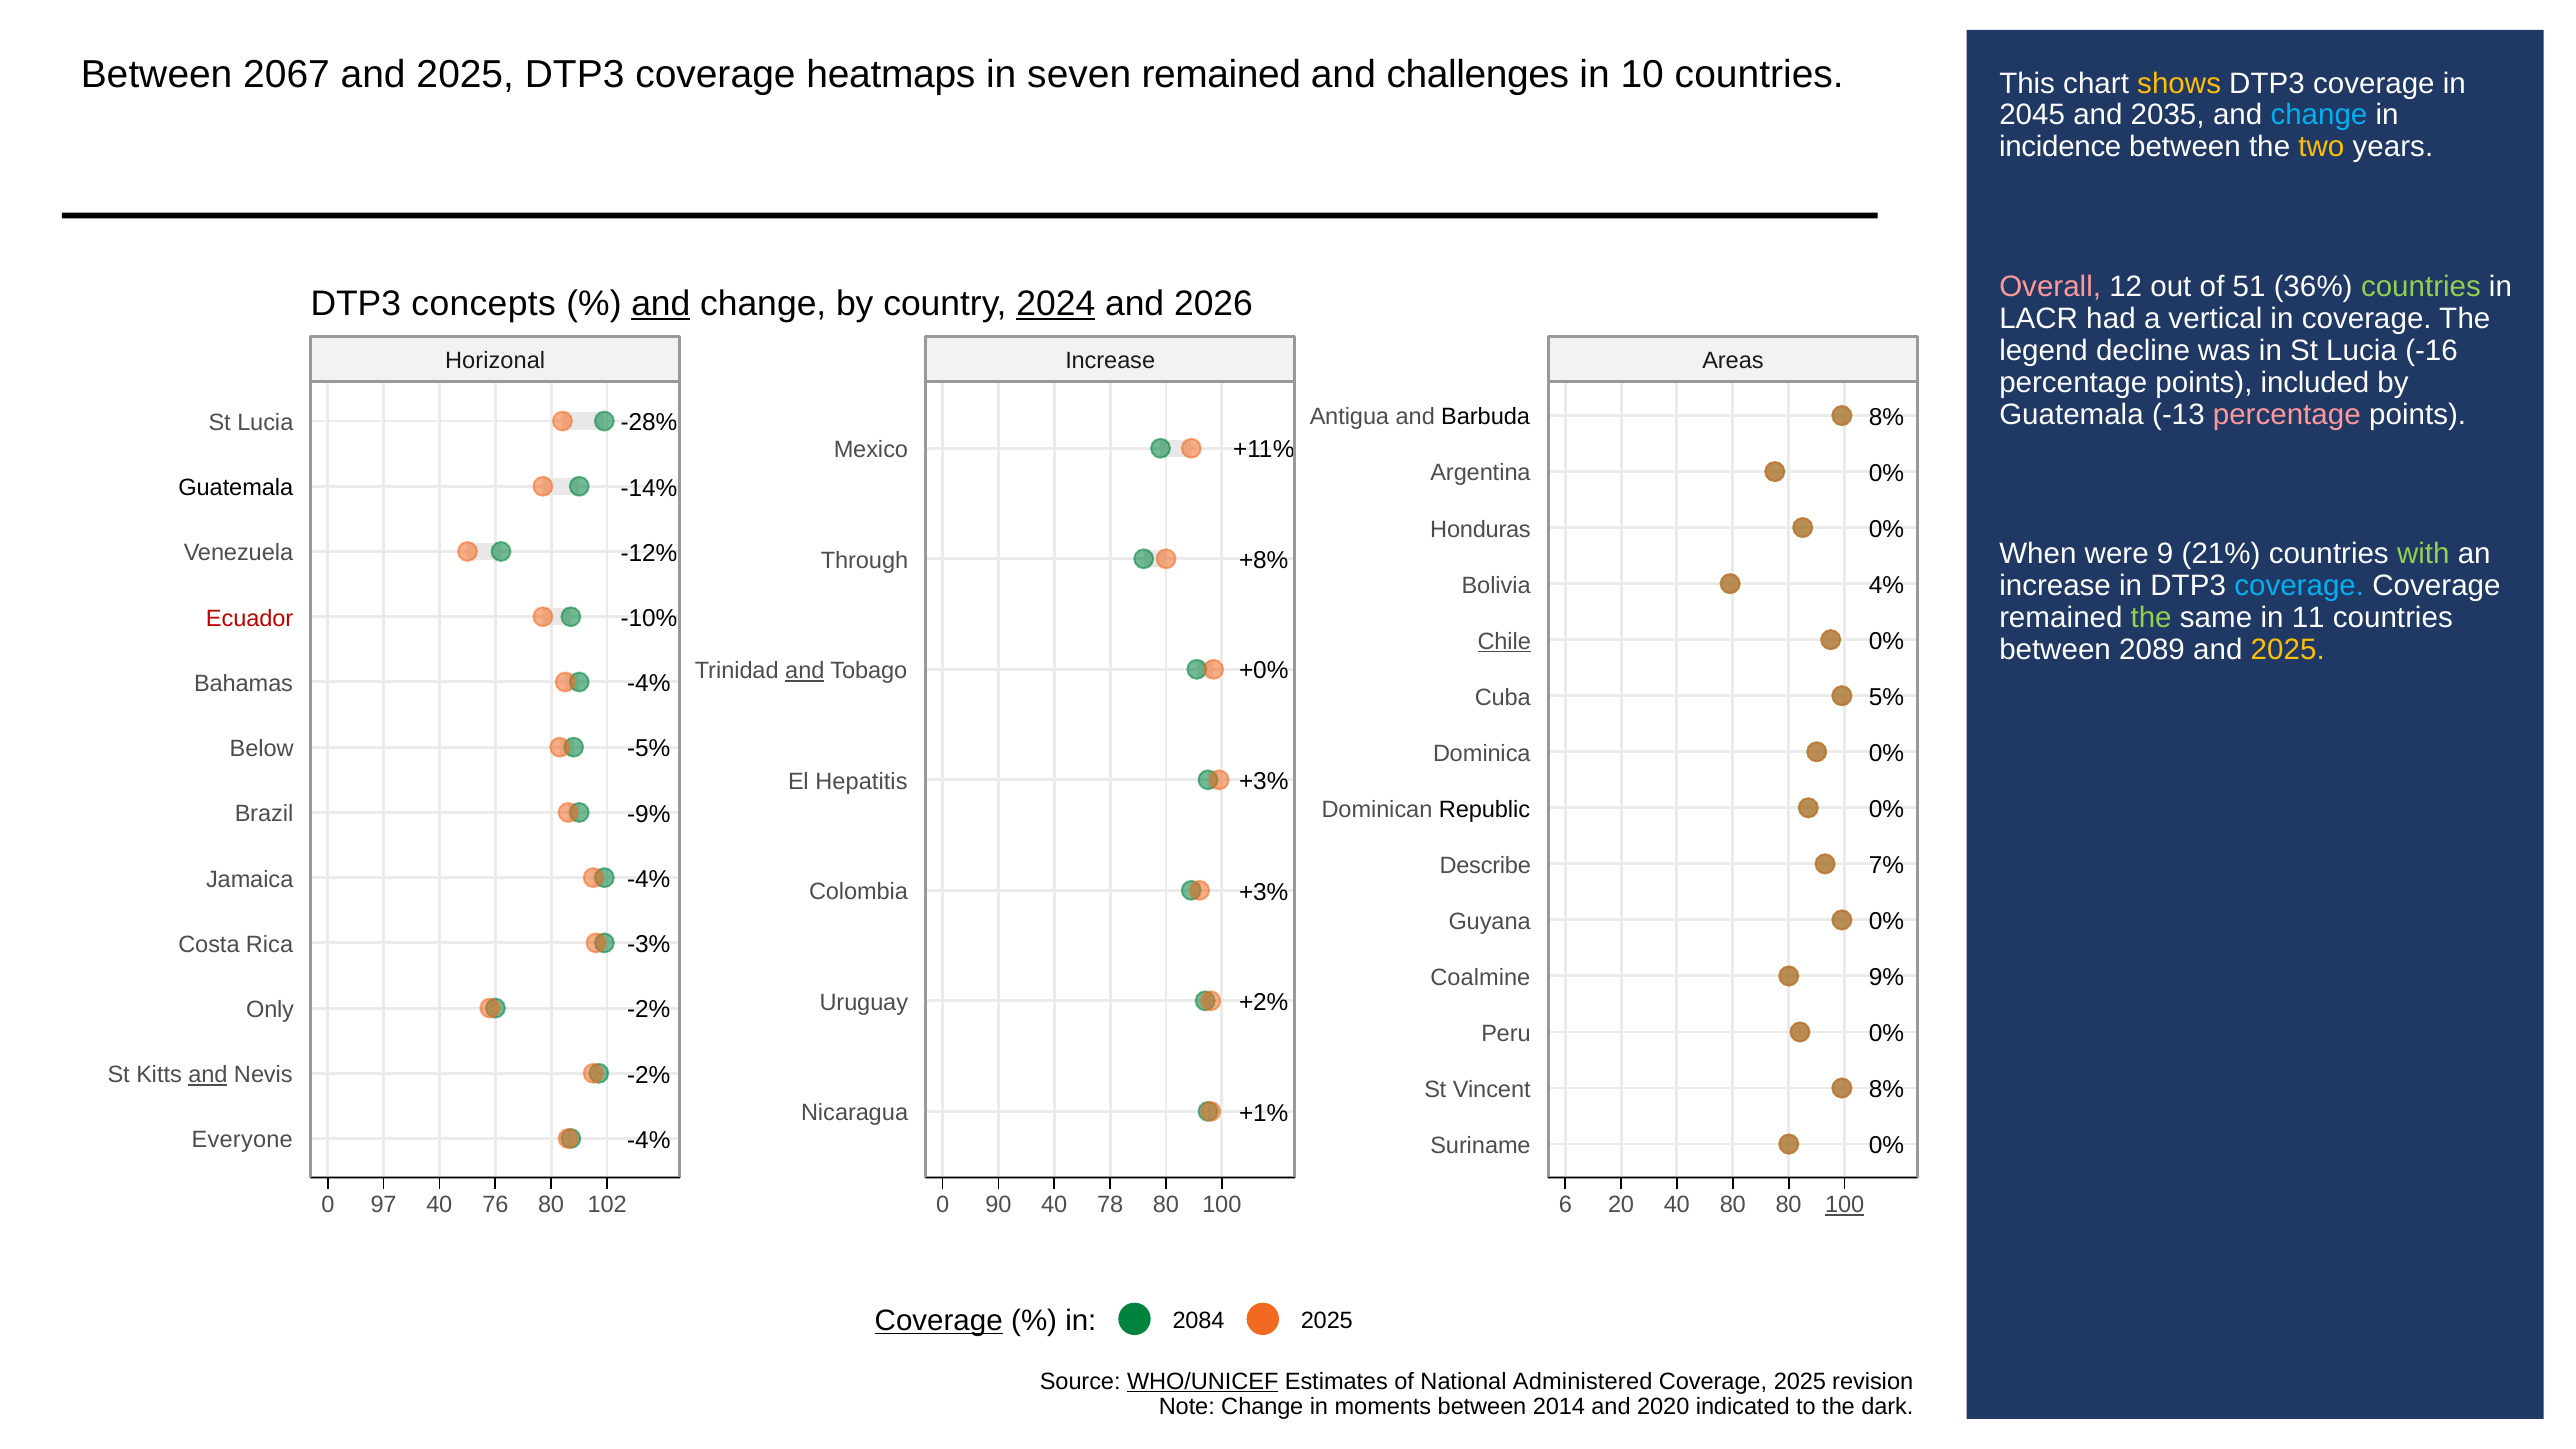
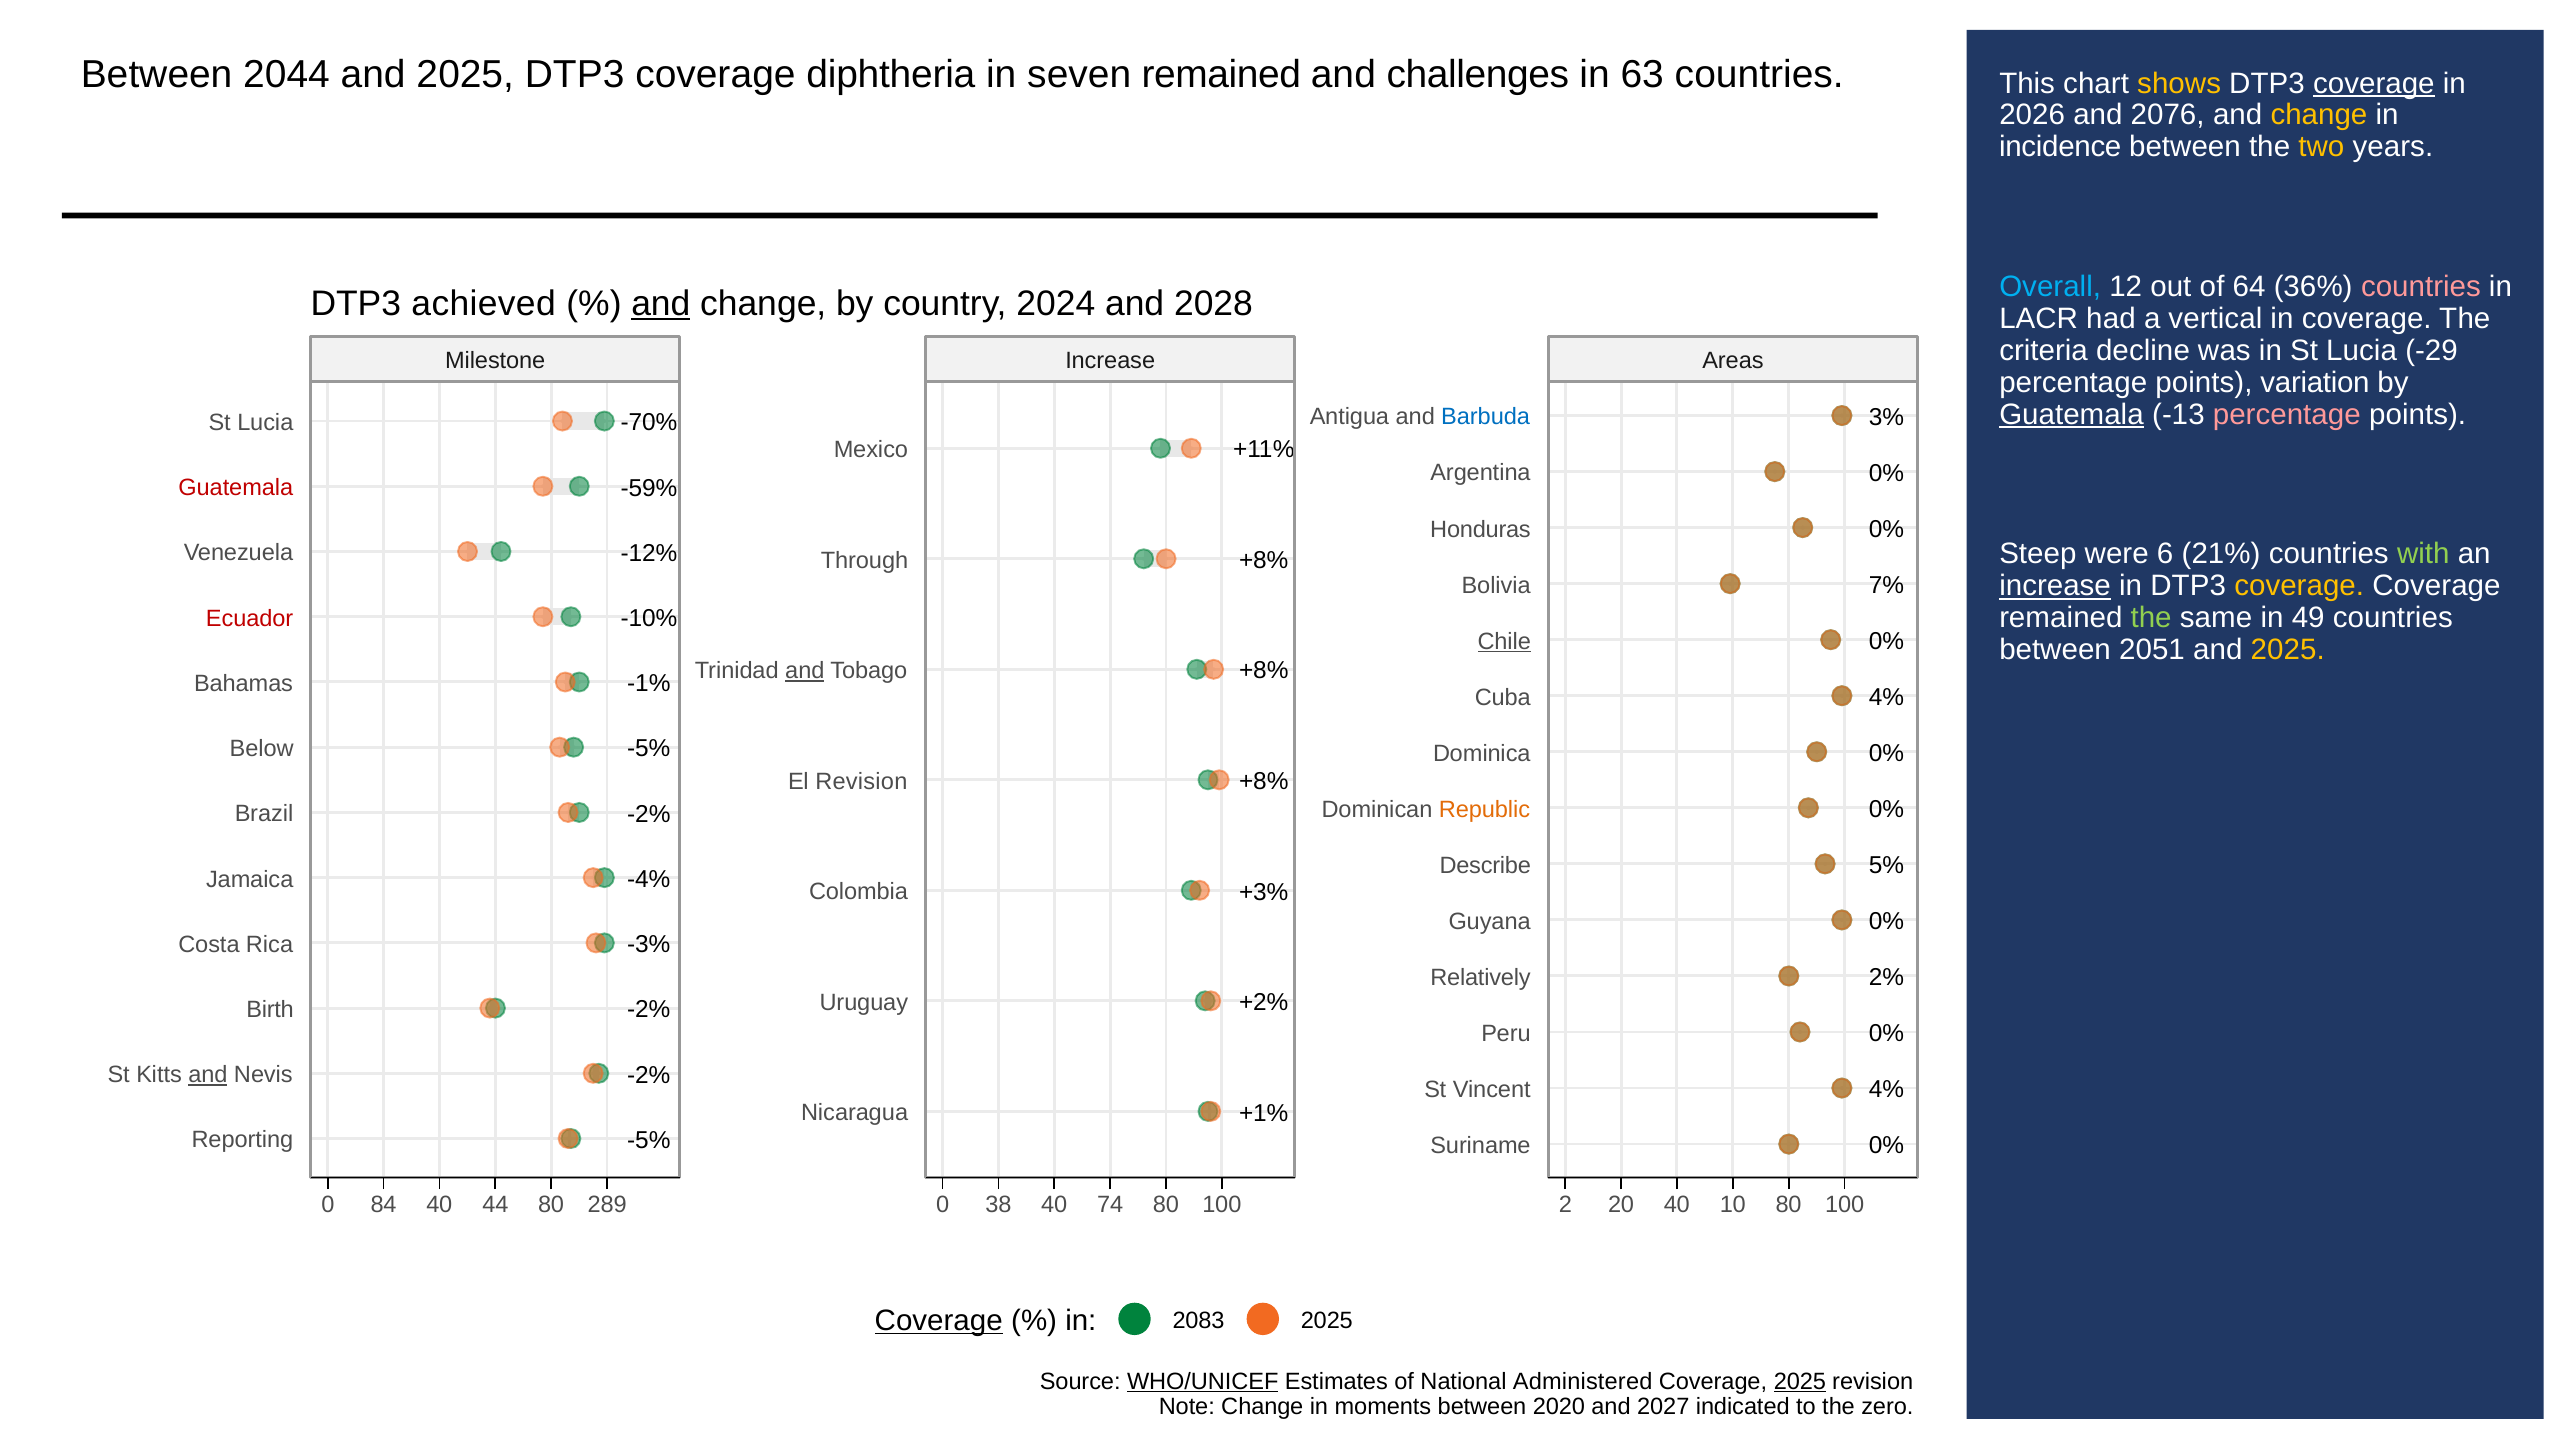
2067: 2067 -> 2044 (287, 74)
heatmaps: heatmaps -> diphtheria (891, 74)
10: 10 -> 63 (1642, 74)
coverage underline: none -> present (2374, 83)
2045: 2045 -> 2026 (2032, 115)
2035: 2035 -> 2076 (2168, 115)
change colour: light blue -> yellow (2319, 115)
Overall colour: pink -> light blue (2050, 287)
51: 51 -> 64 (2249, 287)
countries colour: light green -> pink (2421, 287)
concepts: concepts -> achieved (484, 304)
2024 underline: present -> none (1056, 304)
2026: 2026 -> 2028 (1213, 304)
legend: legend -> criteria (2044, 351)
-16: -16 -> -29 (2432, 351)
Horizonal: Horizonal -> Milestone (495, 361)
included: included -> variation (2315, 382)
Guatemala underline: none -> present (2072, 414)
8%: 8% -> 3% (1887, 417)
Barbuda colour: black -> blue (1486, 417)
-28%: -28% -> -70% (649, 423)
-14%: -14% -> -59% (649, 488)
Guatemala colour: black -> red (236, 488)
When: When -> Steep (2038, 554)
9: 9 -> 6 (2165, 554)
increase underline: none -> present (2055, 586)
coverage colour: light blue -> yellow (2299, 586)
4%: 4% -> 7% (1887, 585)
11: 11 -> 49 (2308, 618)
2089: 2089 -> 2051 (2152, 650)
+0%: +0% -> +8% (1264, 671)
-4%: -4% -> -1% (649, 684)
5%: 5% -> 4% (1887, 697)
+3%: +3% -> +8% (1264, 781)
El Hepatitis: Hepatitis -> Revision (861, 781)
Republic colour: black -> orange (1485, 809)
-9%: -9% -> -2% (649, 814)
7%: 7% -> 5% (1887, 866)
9%: 9% -> 2% (1887, 978)
Coalmine: Coalmine -> Relatively (1480, 978)
Only: Only -> Birth (270, 1010)
8%: 8% -> 4% (1887, 1090)
-4%: -4% -> -5% (649, 1140)
Everyone: Everyone -> Reporting (242, 1140)
97: 97 -> 84 (384, 1205)
76: 76 -> 44 (495, 1205)
102: 102 -> 289 (607, 1205)
90: 90 -> 38 (998, 1205)
78: 78 -> 74 (1110, 1205)
6: 6 -> 2 (1565, 1205)
40 80: 80 -> 10 (1733, 1205)
100 underline: present -> none (1845, 1205)
2084: 2084 -> 2083 (1199, 1320)
2025 underline: none -> present (1800, 1381)
2014: 2014 -> 2020 (1559, 1407)
2020: 2020 -> 2027 (1663, 1407)
dark: dark -> zero (1887, 1407)
